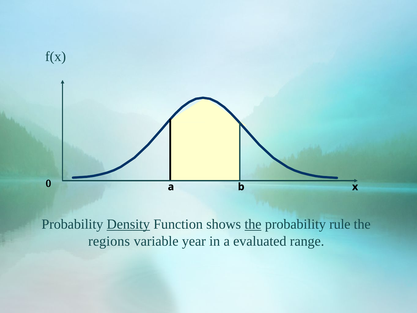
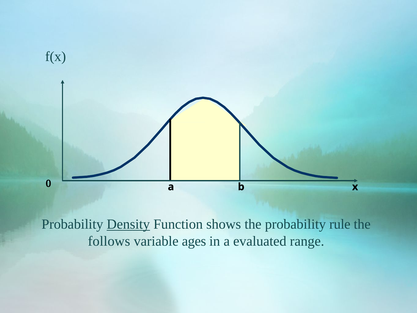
the underline: present -> none (253, 224)
regions: regions -> follows (109, 241)
year: year -> ages (194, 241)
